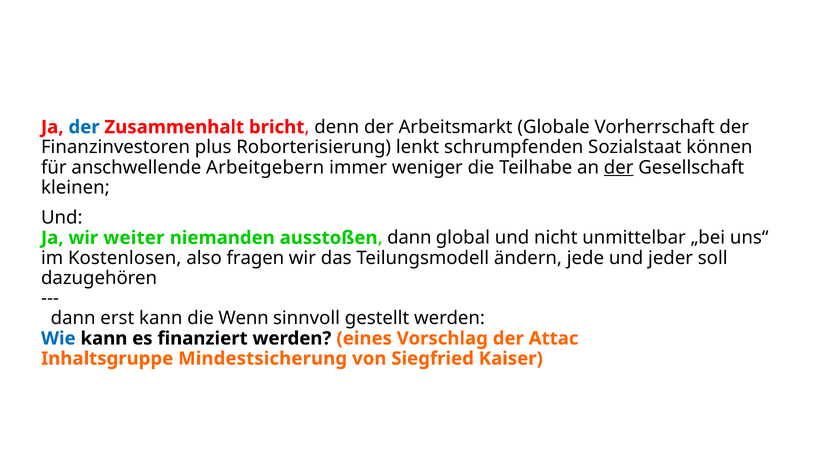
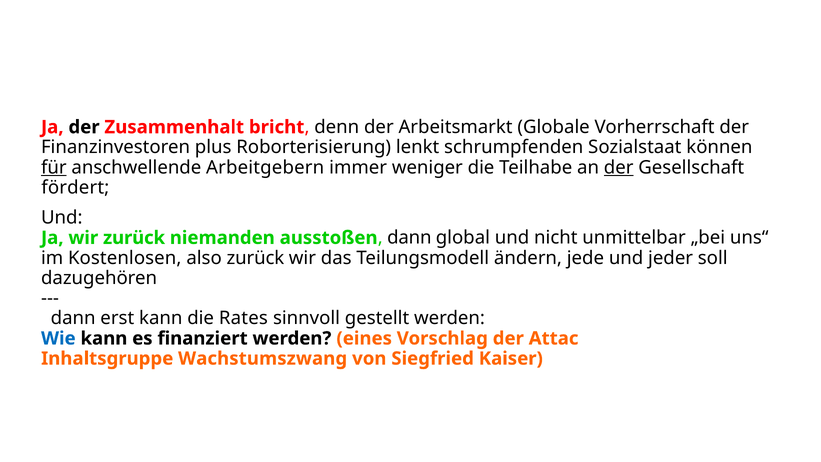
der colour: blue -> black (84, 127)
für underline: none -> present (54, 167)
kleinen: kleinen -> fördert (75, 187)
wir weiter: weiter -> zurück (134, 238)
also fragen: fragen -> zurück (255, 258)
Wenn: Wenn -> Rates (243, 318)
Mindestsicherung: Mindestsicherung -> Wachstumszwang (263, 358)
